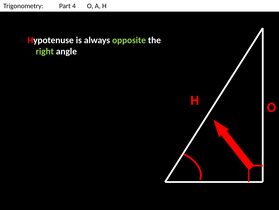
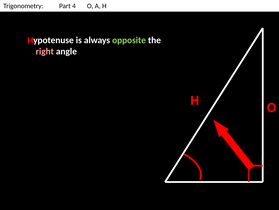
right colour: light green -> pink (45, 51)
